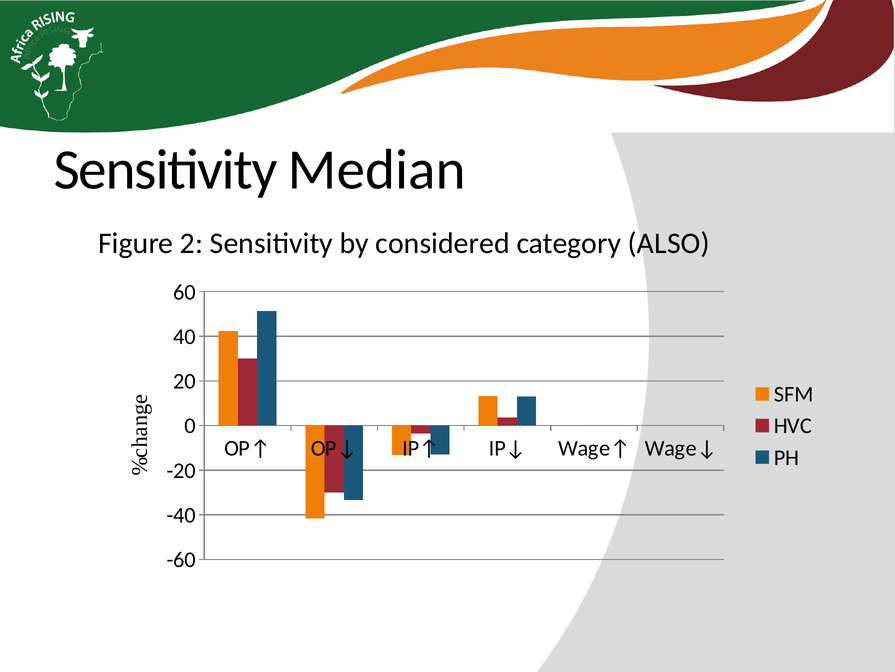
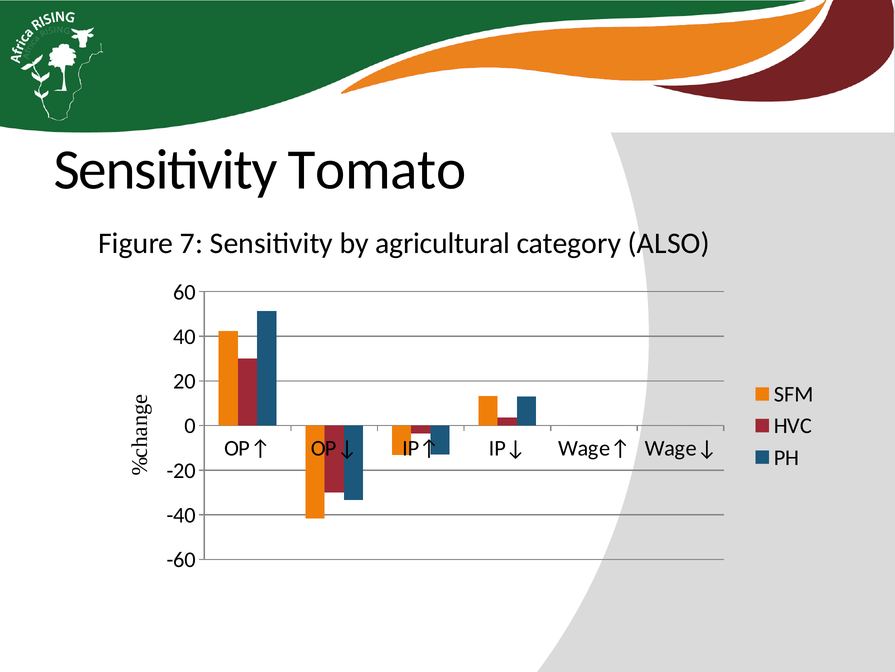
Median: Median -> Tomato (377, 170)
2: 2 -> 7 (192, 243)
considered: considered -> agricultural (443, 243)
